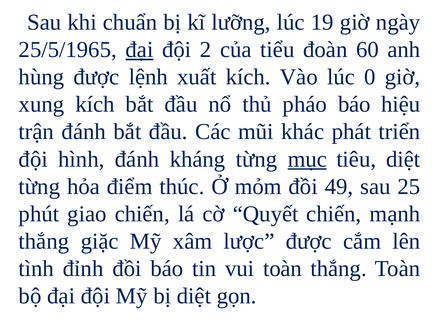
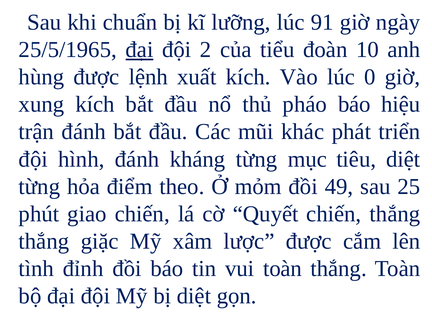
19: 19 -> 91 (322, 22)
60: 60 -> 10 (368, 50)
mục underline: present -> none (307, 159)
thúc: thúc -> theo (182, 187)
chiến mạnh: mạnh -> thắng (395, 214)
